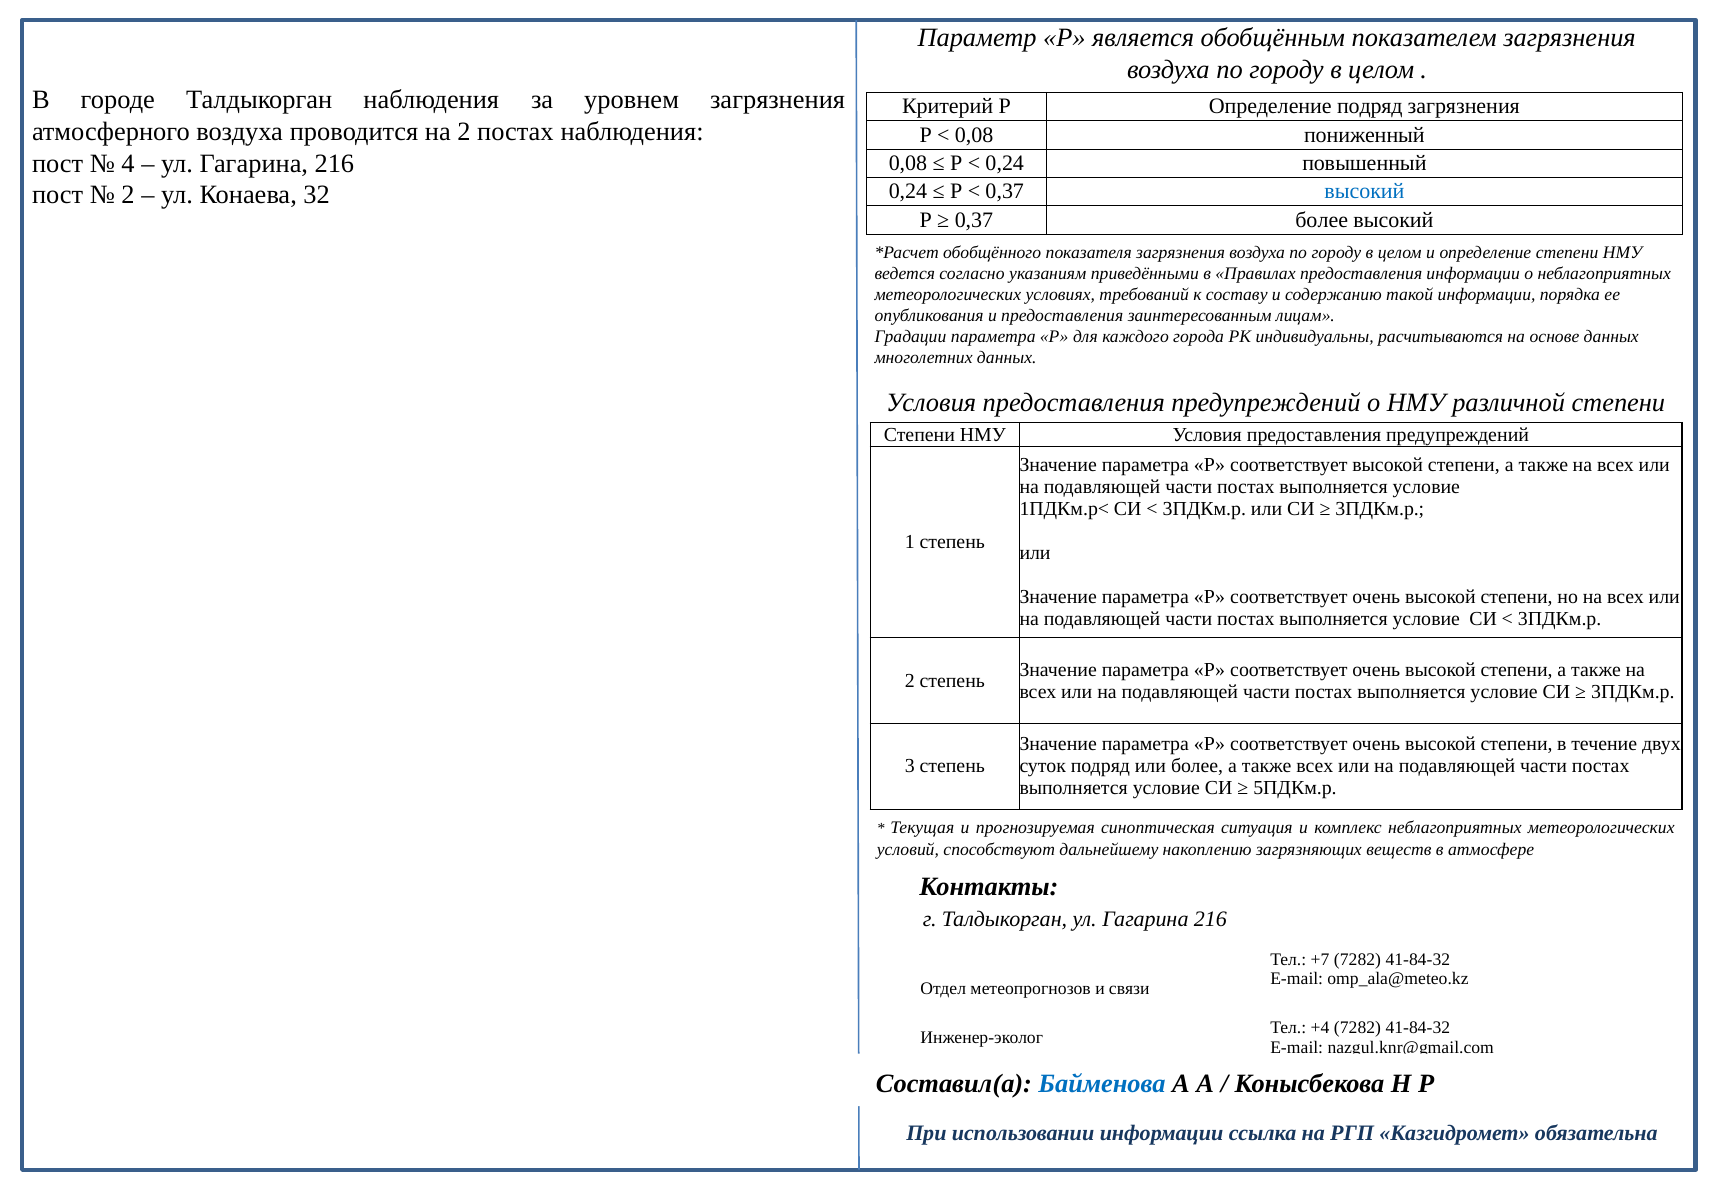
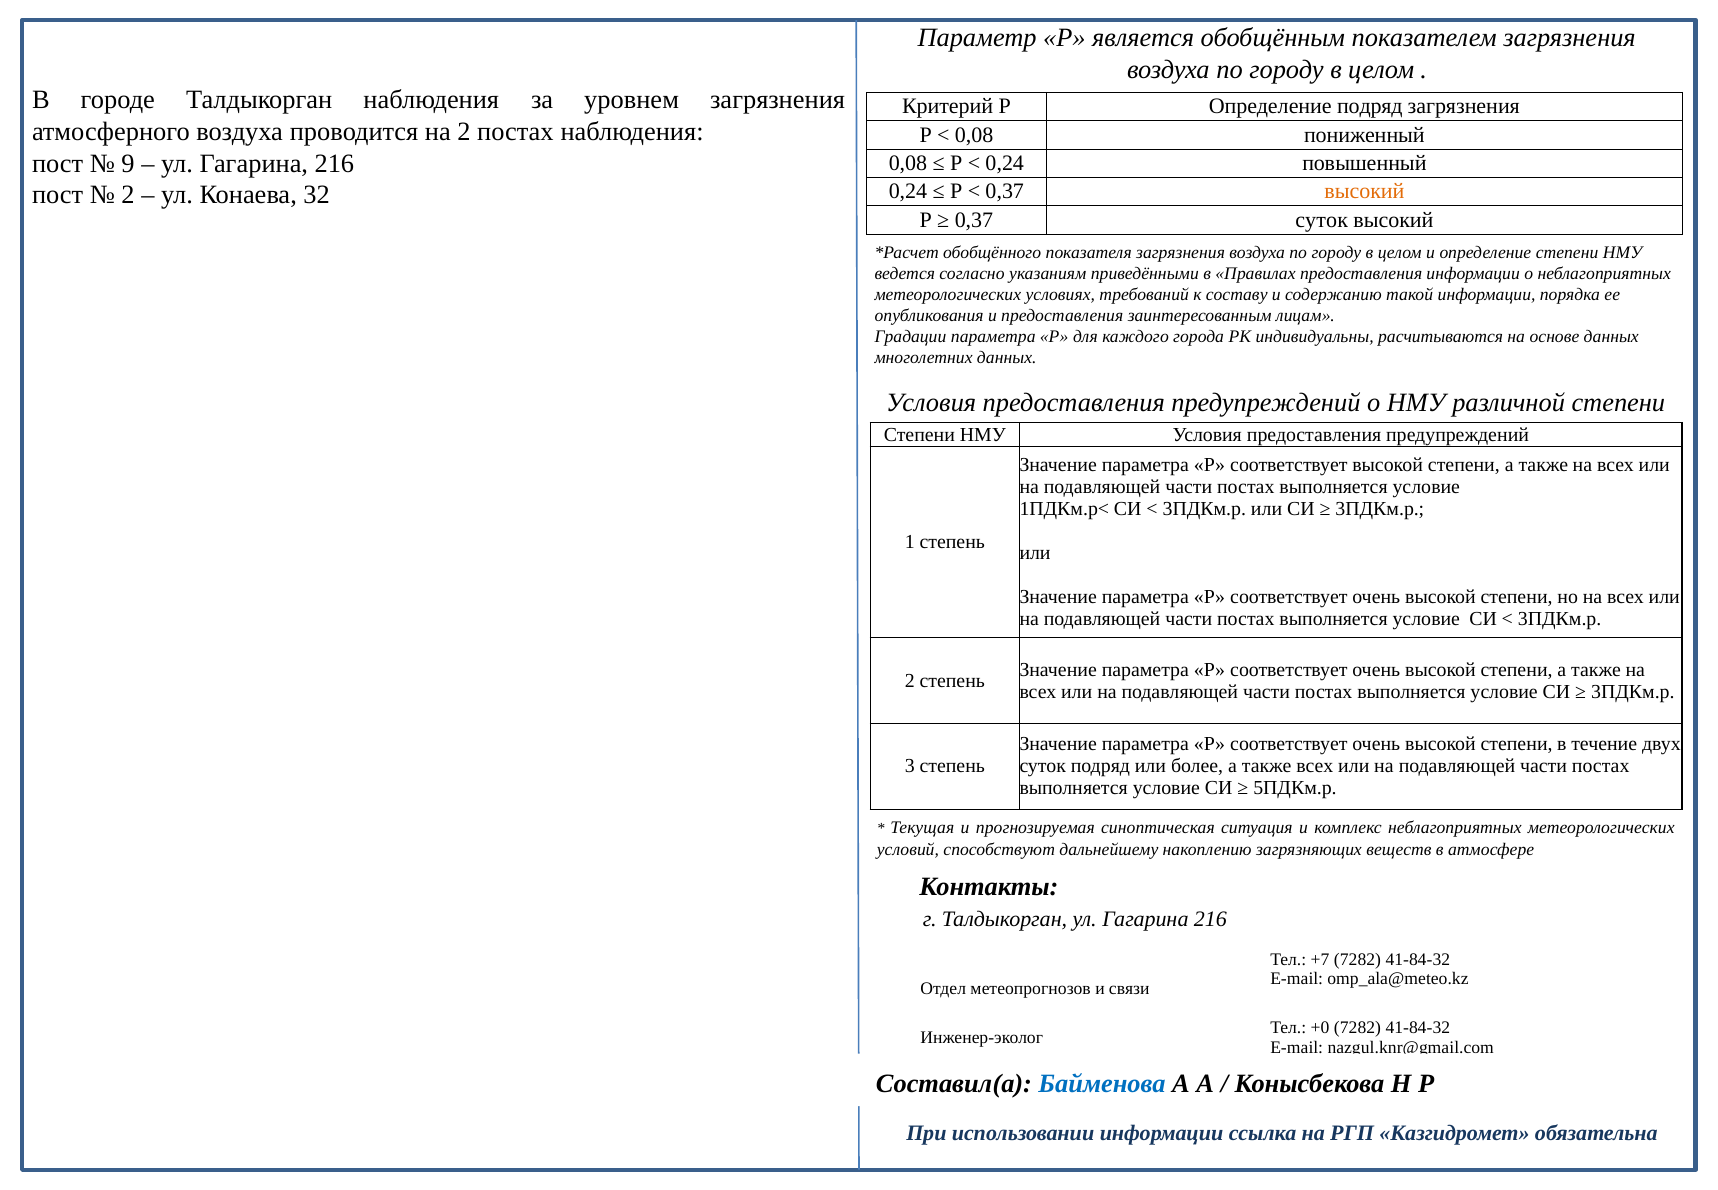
4: 4 -> 9 (128, 163)
высокий colour: blue -> orange (1364, 191)
0,37 более: более -> суток (1322, 220)
+4: +4 -> +0 (1320, 1027)
